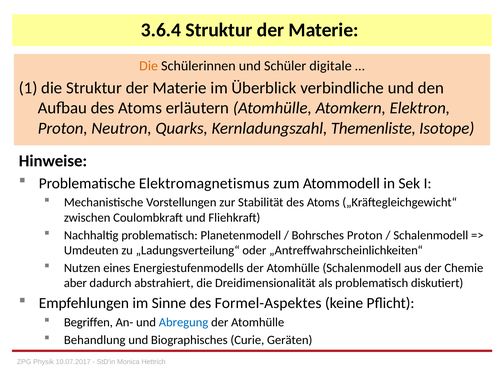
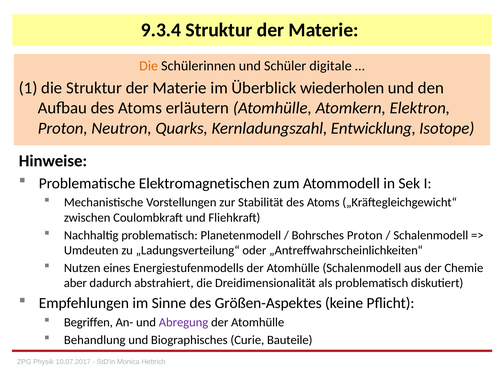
3.6.4: 3.6.4 -> 9.3.4 (161, 30)
verbindliche: verbindliche -> wiederholen (342, 88)
Themenliste: Themenliste -> Entwicklung (373, 128)
Elektromagnetismus: Elektromagnetismus -> Elektromagnetischen (204, 183)
Formel-Aspektes: Formel-Aspektes -> Größen-Aspektes (268, 303)
Abregung colour: blue -> purple (184, 322)
Geräten: Geräten -> Bauteile (290, 340)
